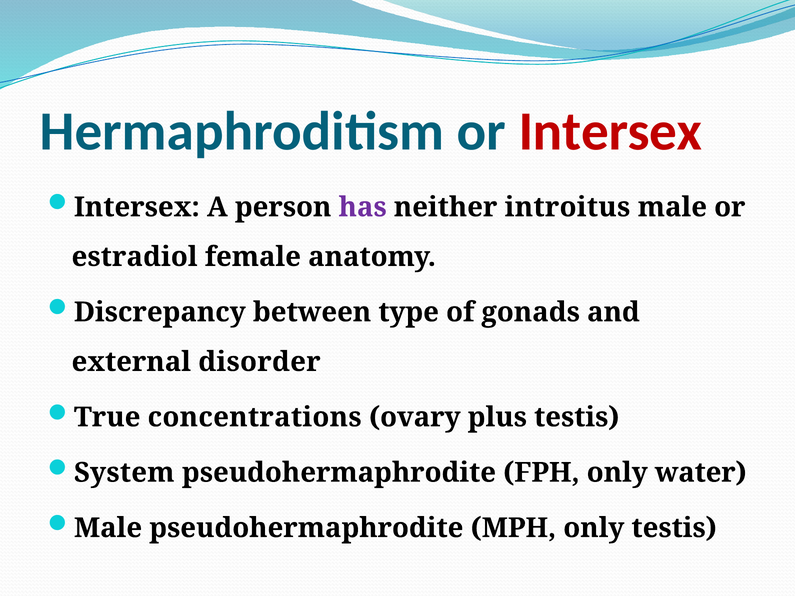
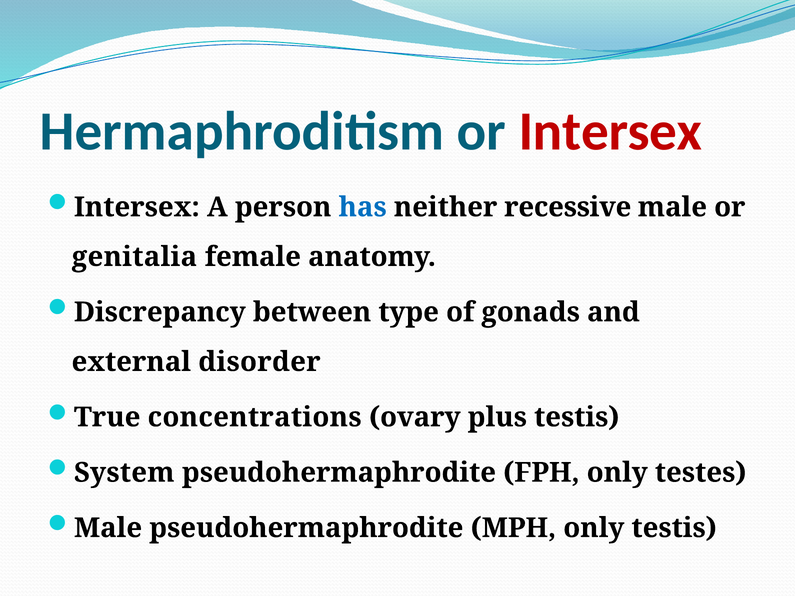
has colour: purple -> blue (363, 207)
introitus: introitus -> recessive (568, 207)
estradiol: estradiol -> genitalia (134, 257)
water: water -> testes (701, 473)
